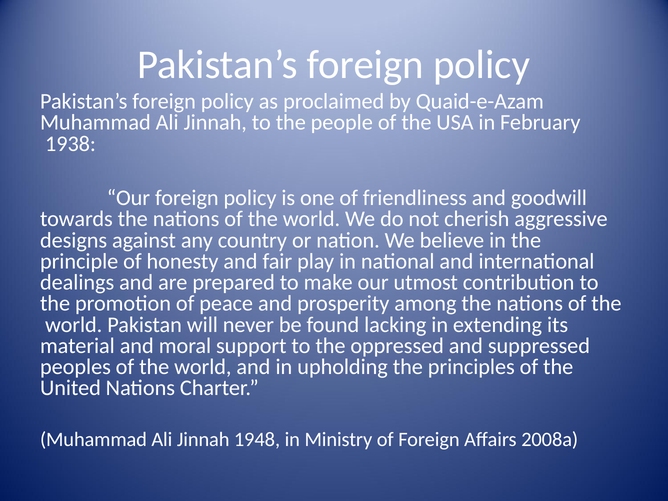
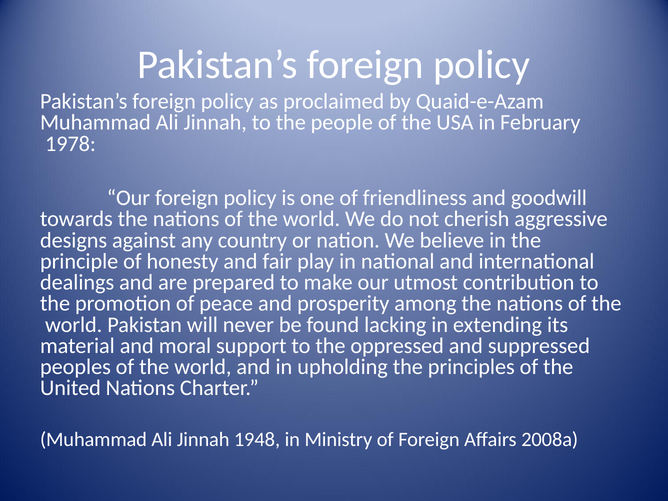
1938: 1938 -> 1978 (70, 144)
